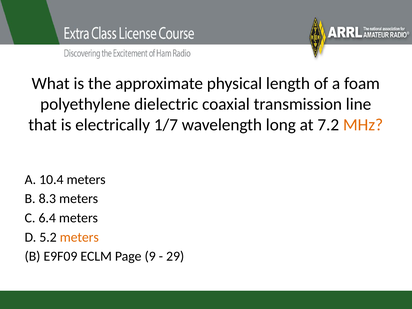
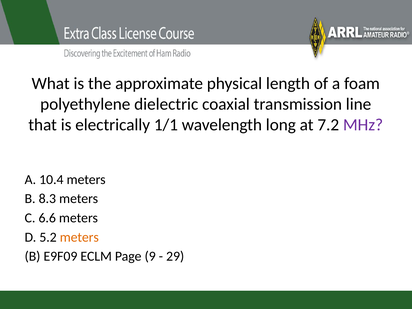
1/7: 1/7 -> 1/1 (166, 125)
MHz colour: orange -> purple (363, 125)
6.4: 6.4 -> 6.6 (47, 218)
